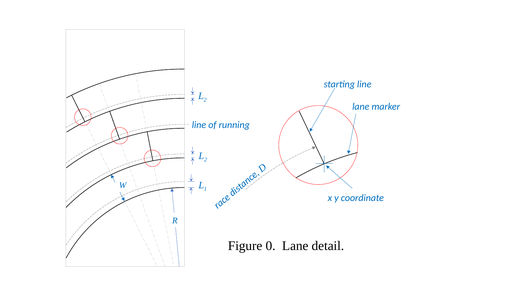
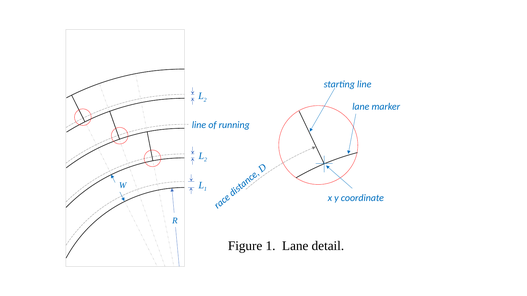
Figure 0: 0 -> 1 (271, 246)
